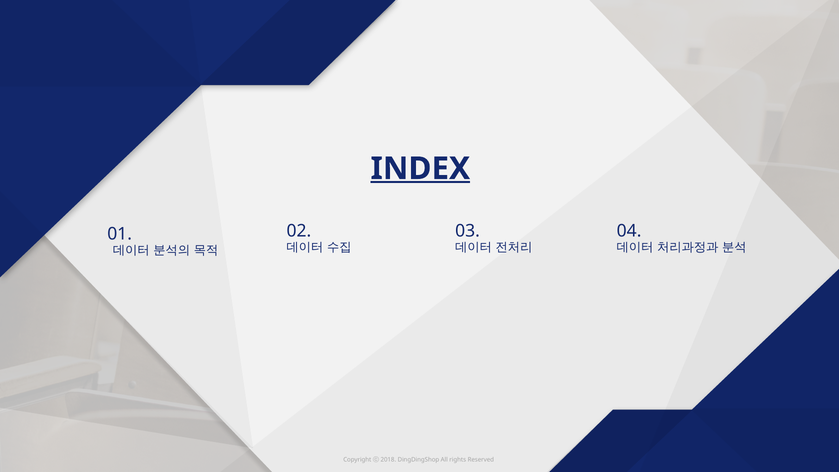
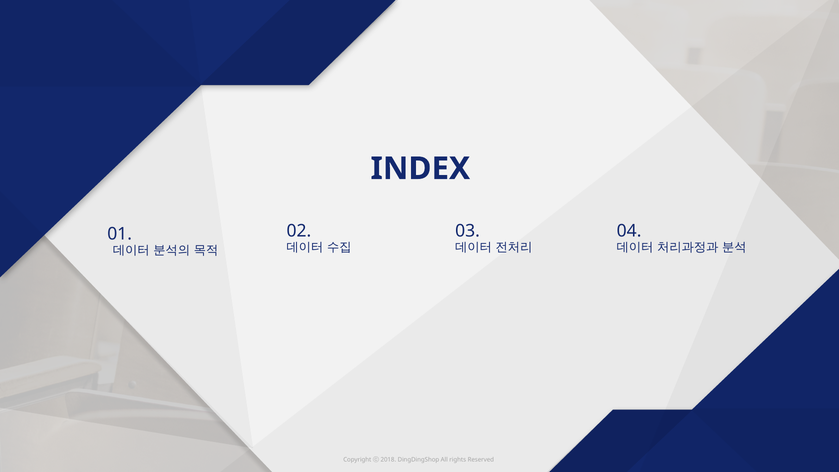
INDEX underline: present -> none (420, 169)
